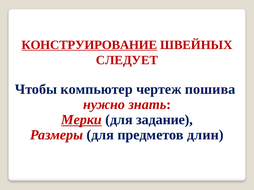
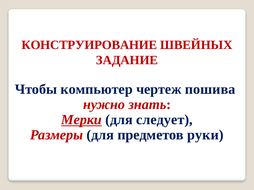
КОНСТРУИРОВАНИЕ underline: present -> none (89, 45)
СЛЕДУЕТ: СЛЕДУЕТ -> ЗАДАНИЕ (127, 60)
задание: задание -> следует (164, 120)
длин: длин -> руки (205, 135)
